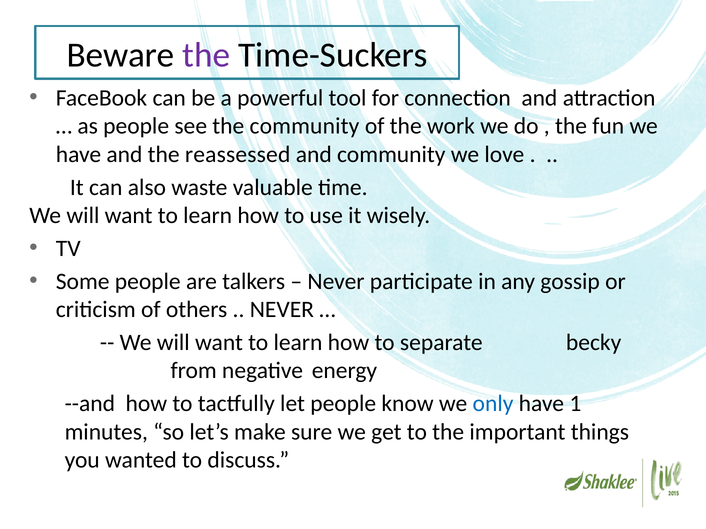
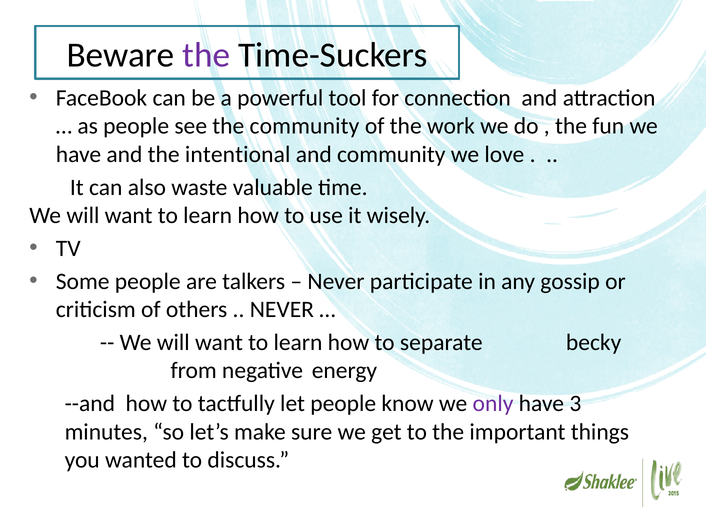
reassessed: reassessed -> intentional (238, 155)
only colour: blue -> purple (493, 404)
1: 1 -> 3 (575, 404)
